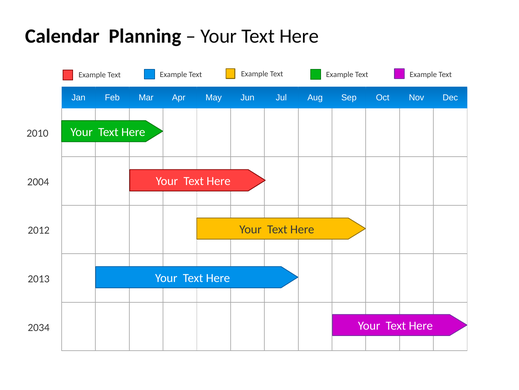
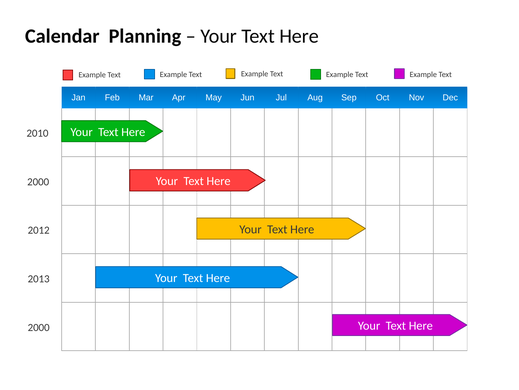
2004: 2004 -> 2000 (38, 182)
2034: 2034 -> 2000 (39, 327)
